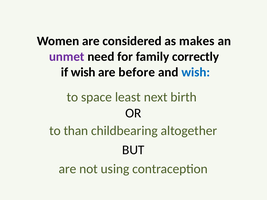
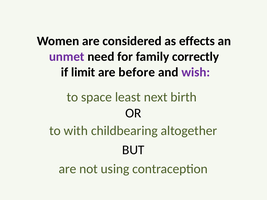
makes: makes -> effects (197, 41)
if wish: wish -> limit (83, 72)
wish colour: blue -> purple (196, 72)
than: than -> with (76, 131)
